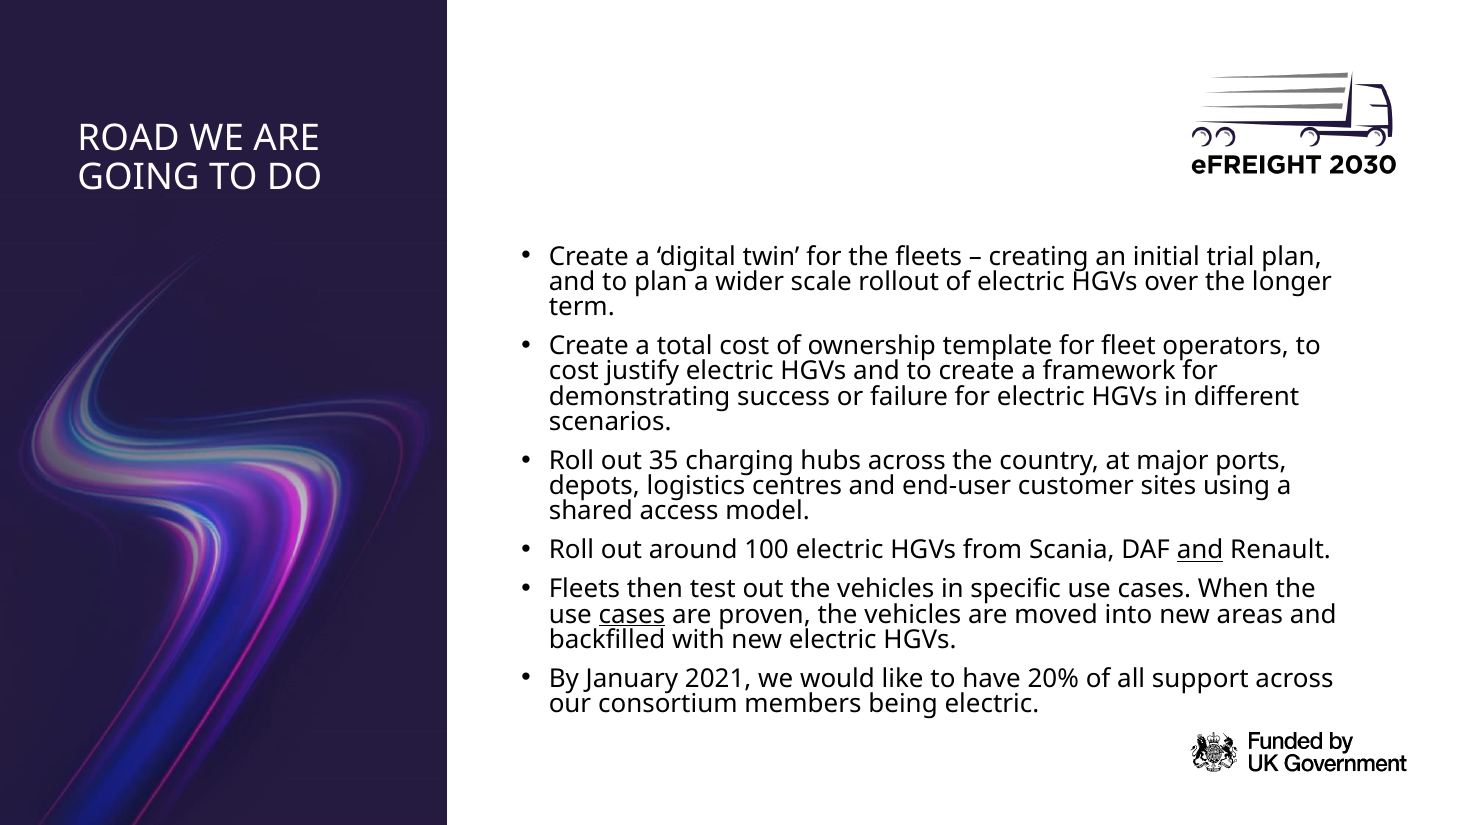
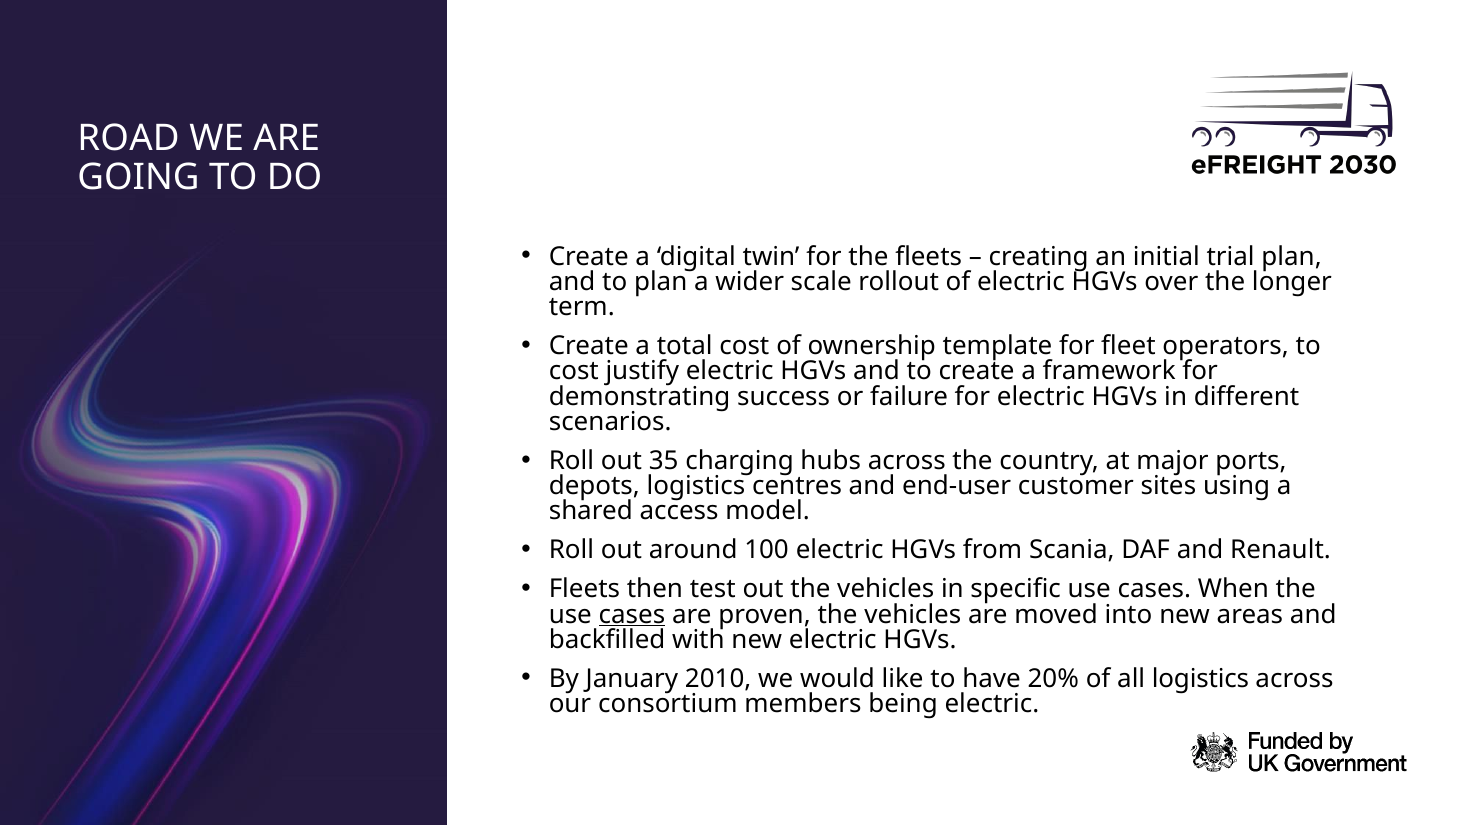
and underline: present -> none (1200, 550)
2021: 2021 -> 2010 (718, 678)
all support: support -> logistics (1201, 678)
